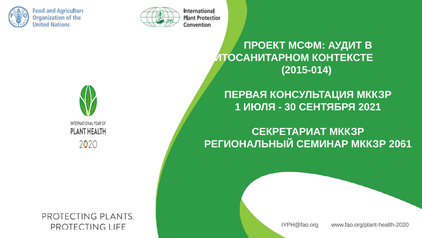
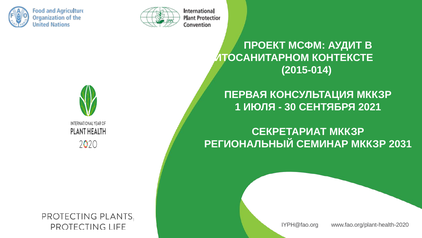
2061: 2061 -> 2031 (400, 144)
